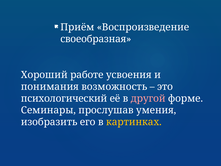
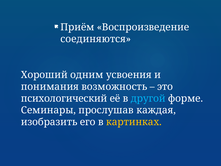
своеобразная: своеобразная -> соединяются (96, 39)
работе: работе -> одним (87, 75)
другой colour: pink -> light blue (148, 98)
умения: умения -> каждая (156, 110)
